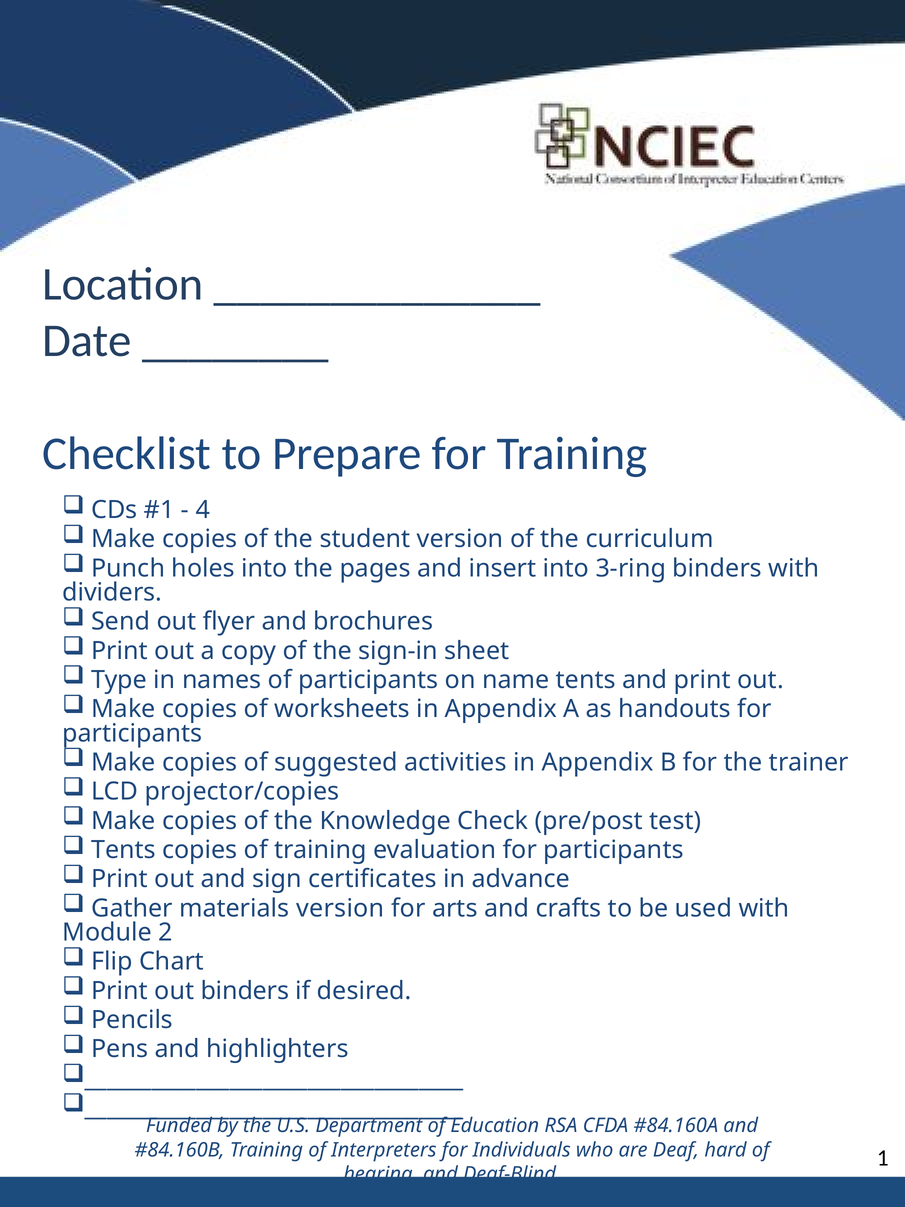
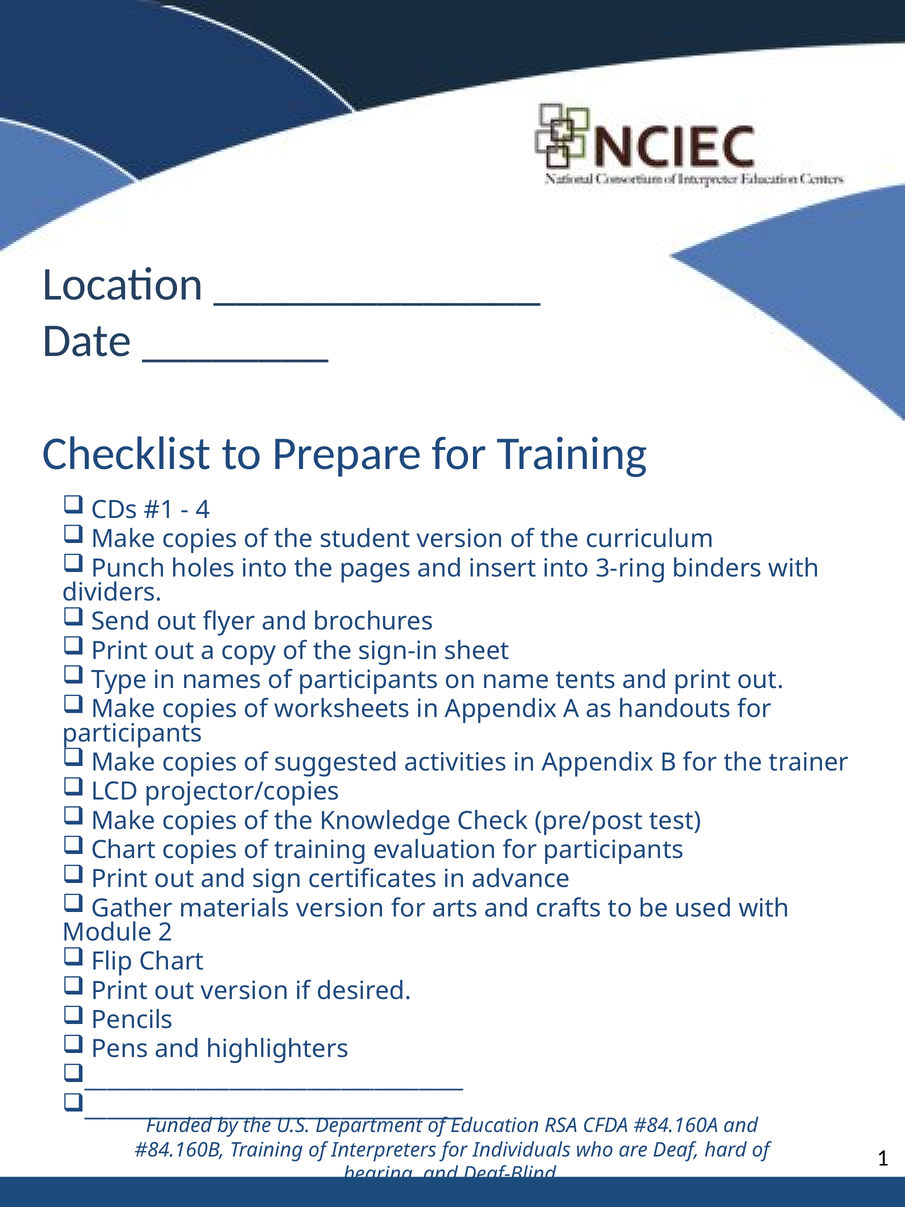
Tents: Tents -> Chart (123, 850)
out binders: binders -> version (245, 991)
